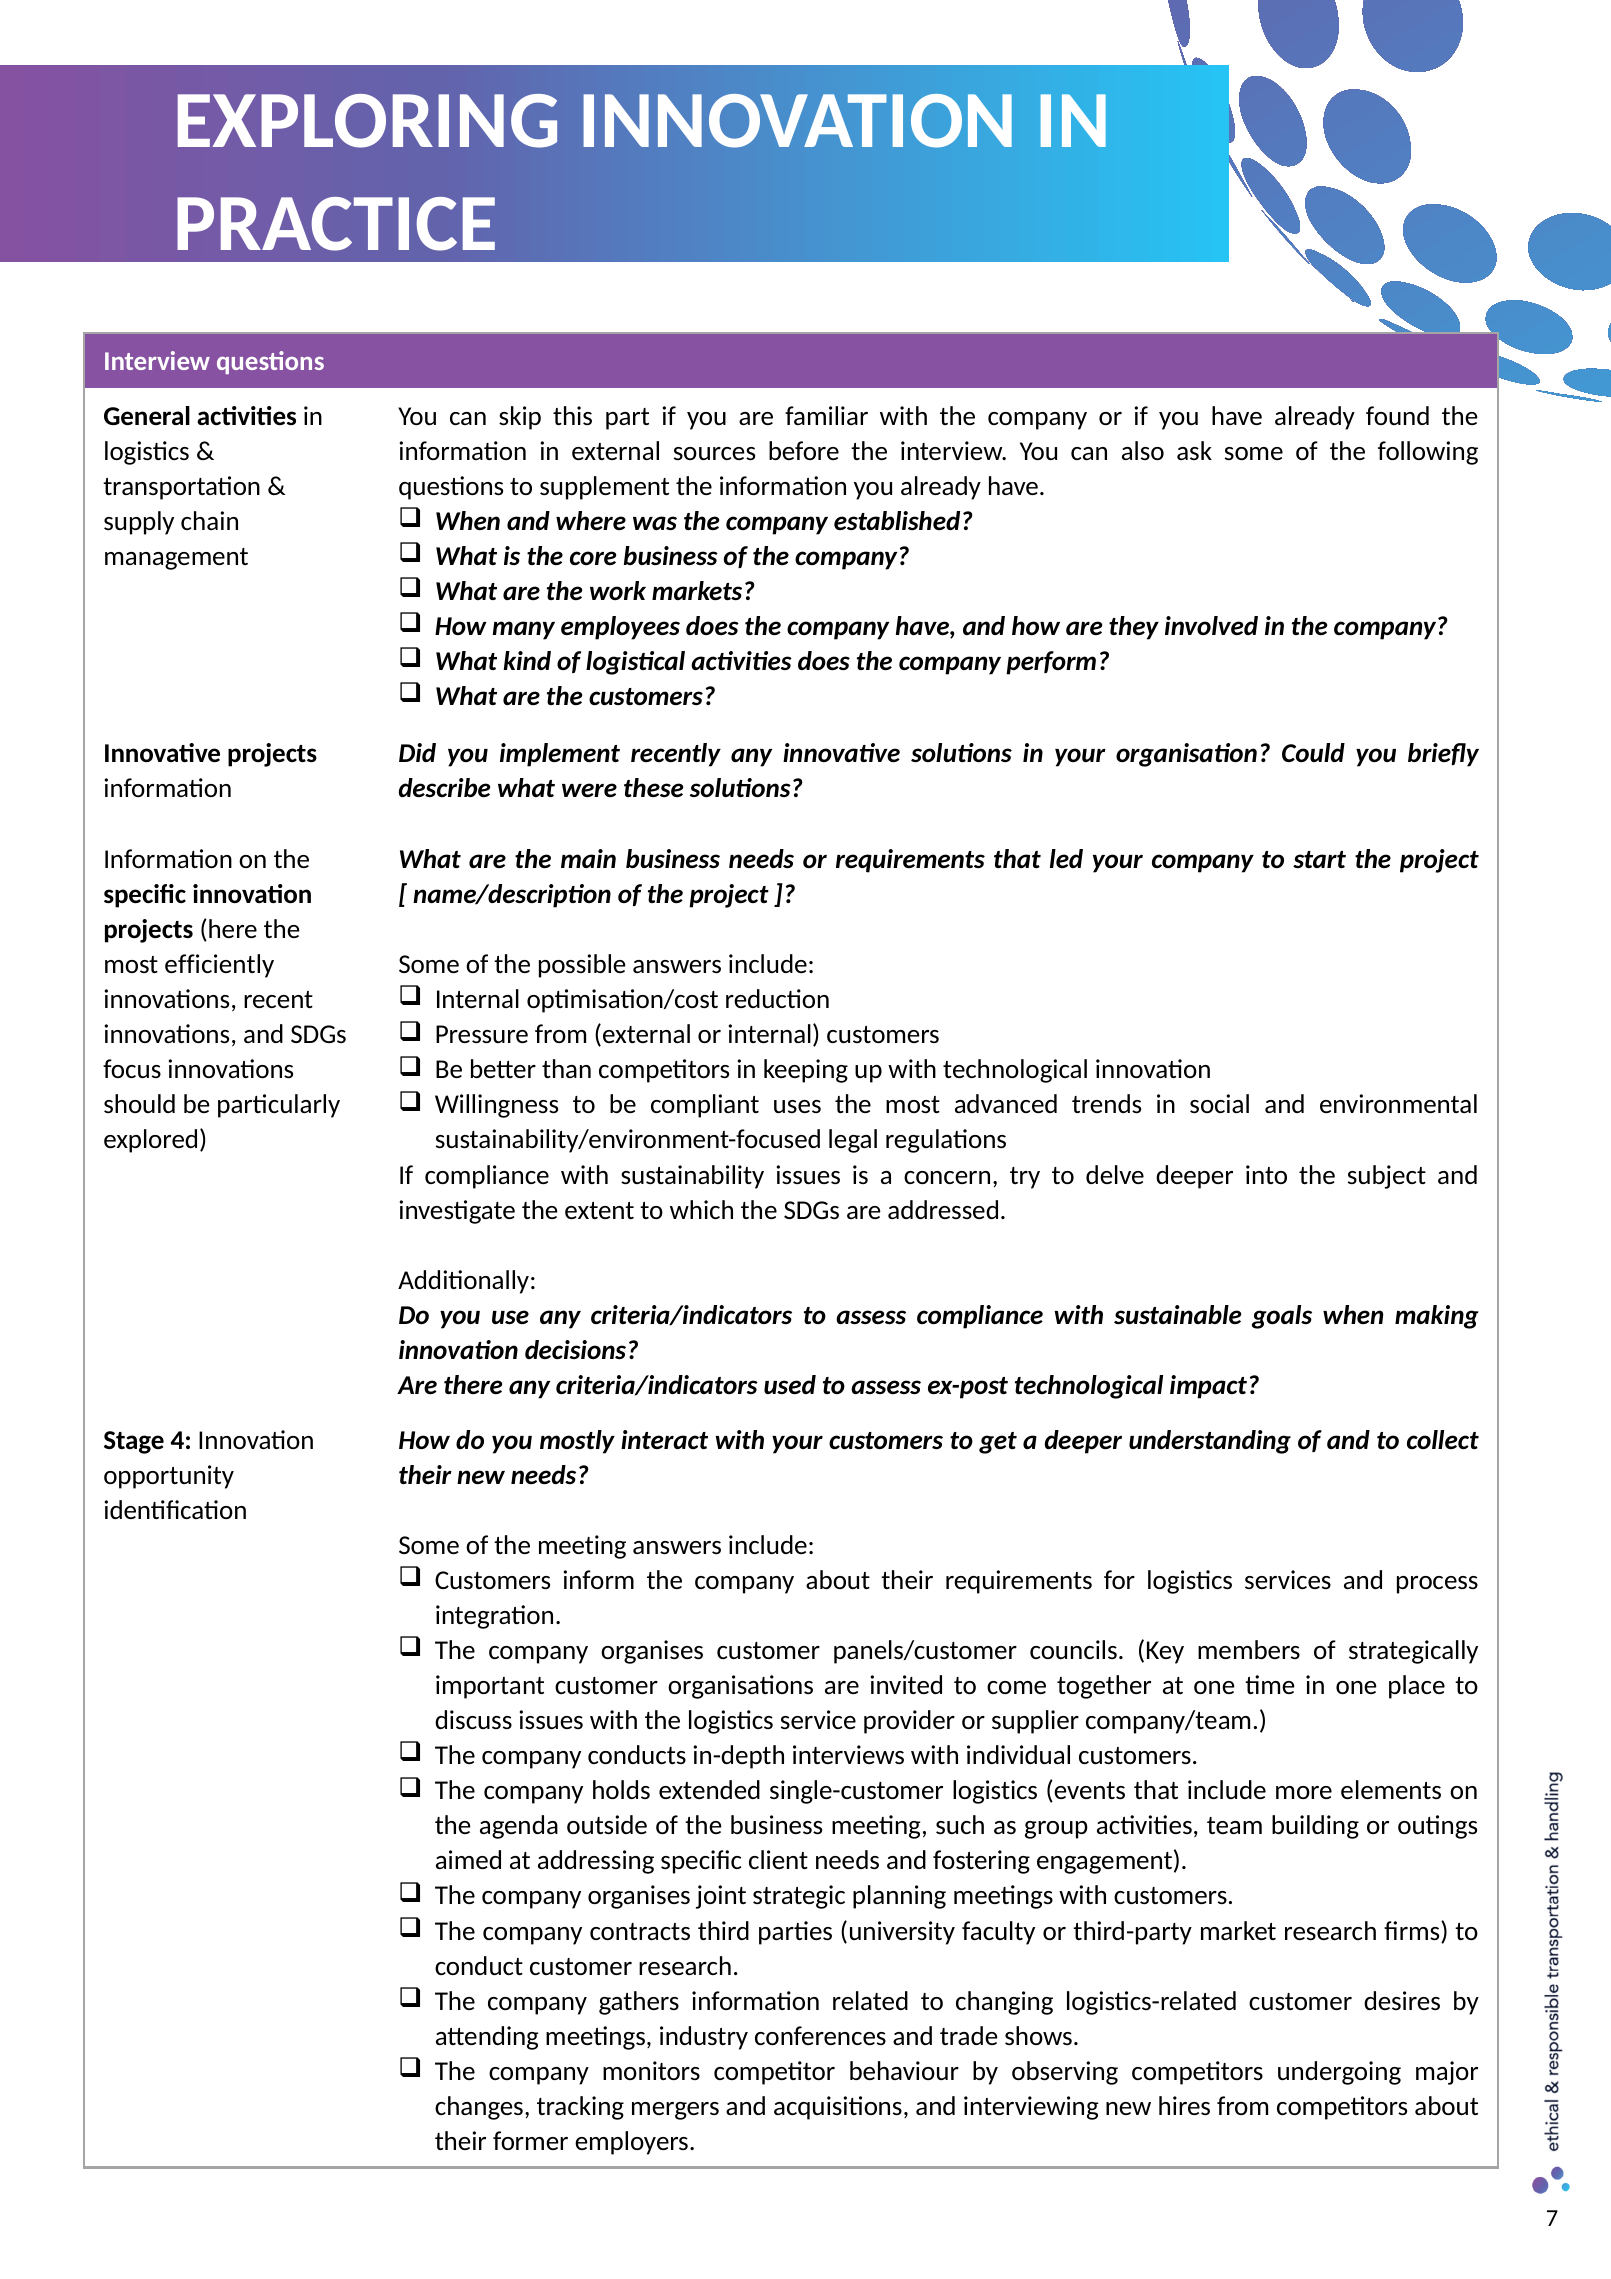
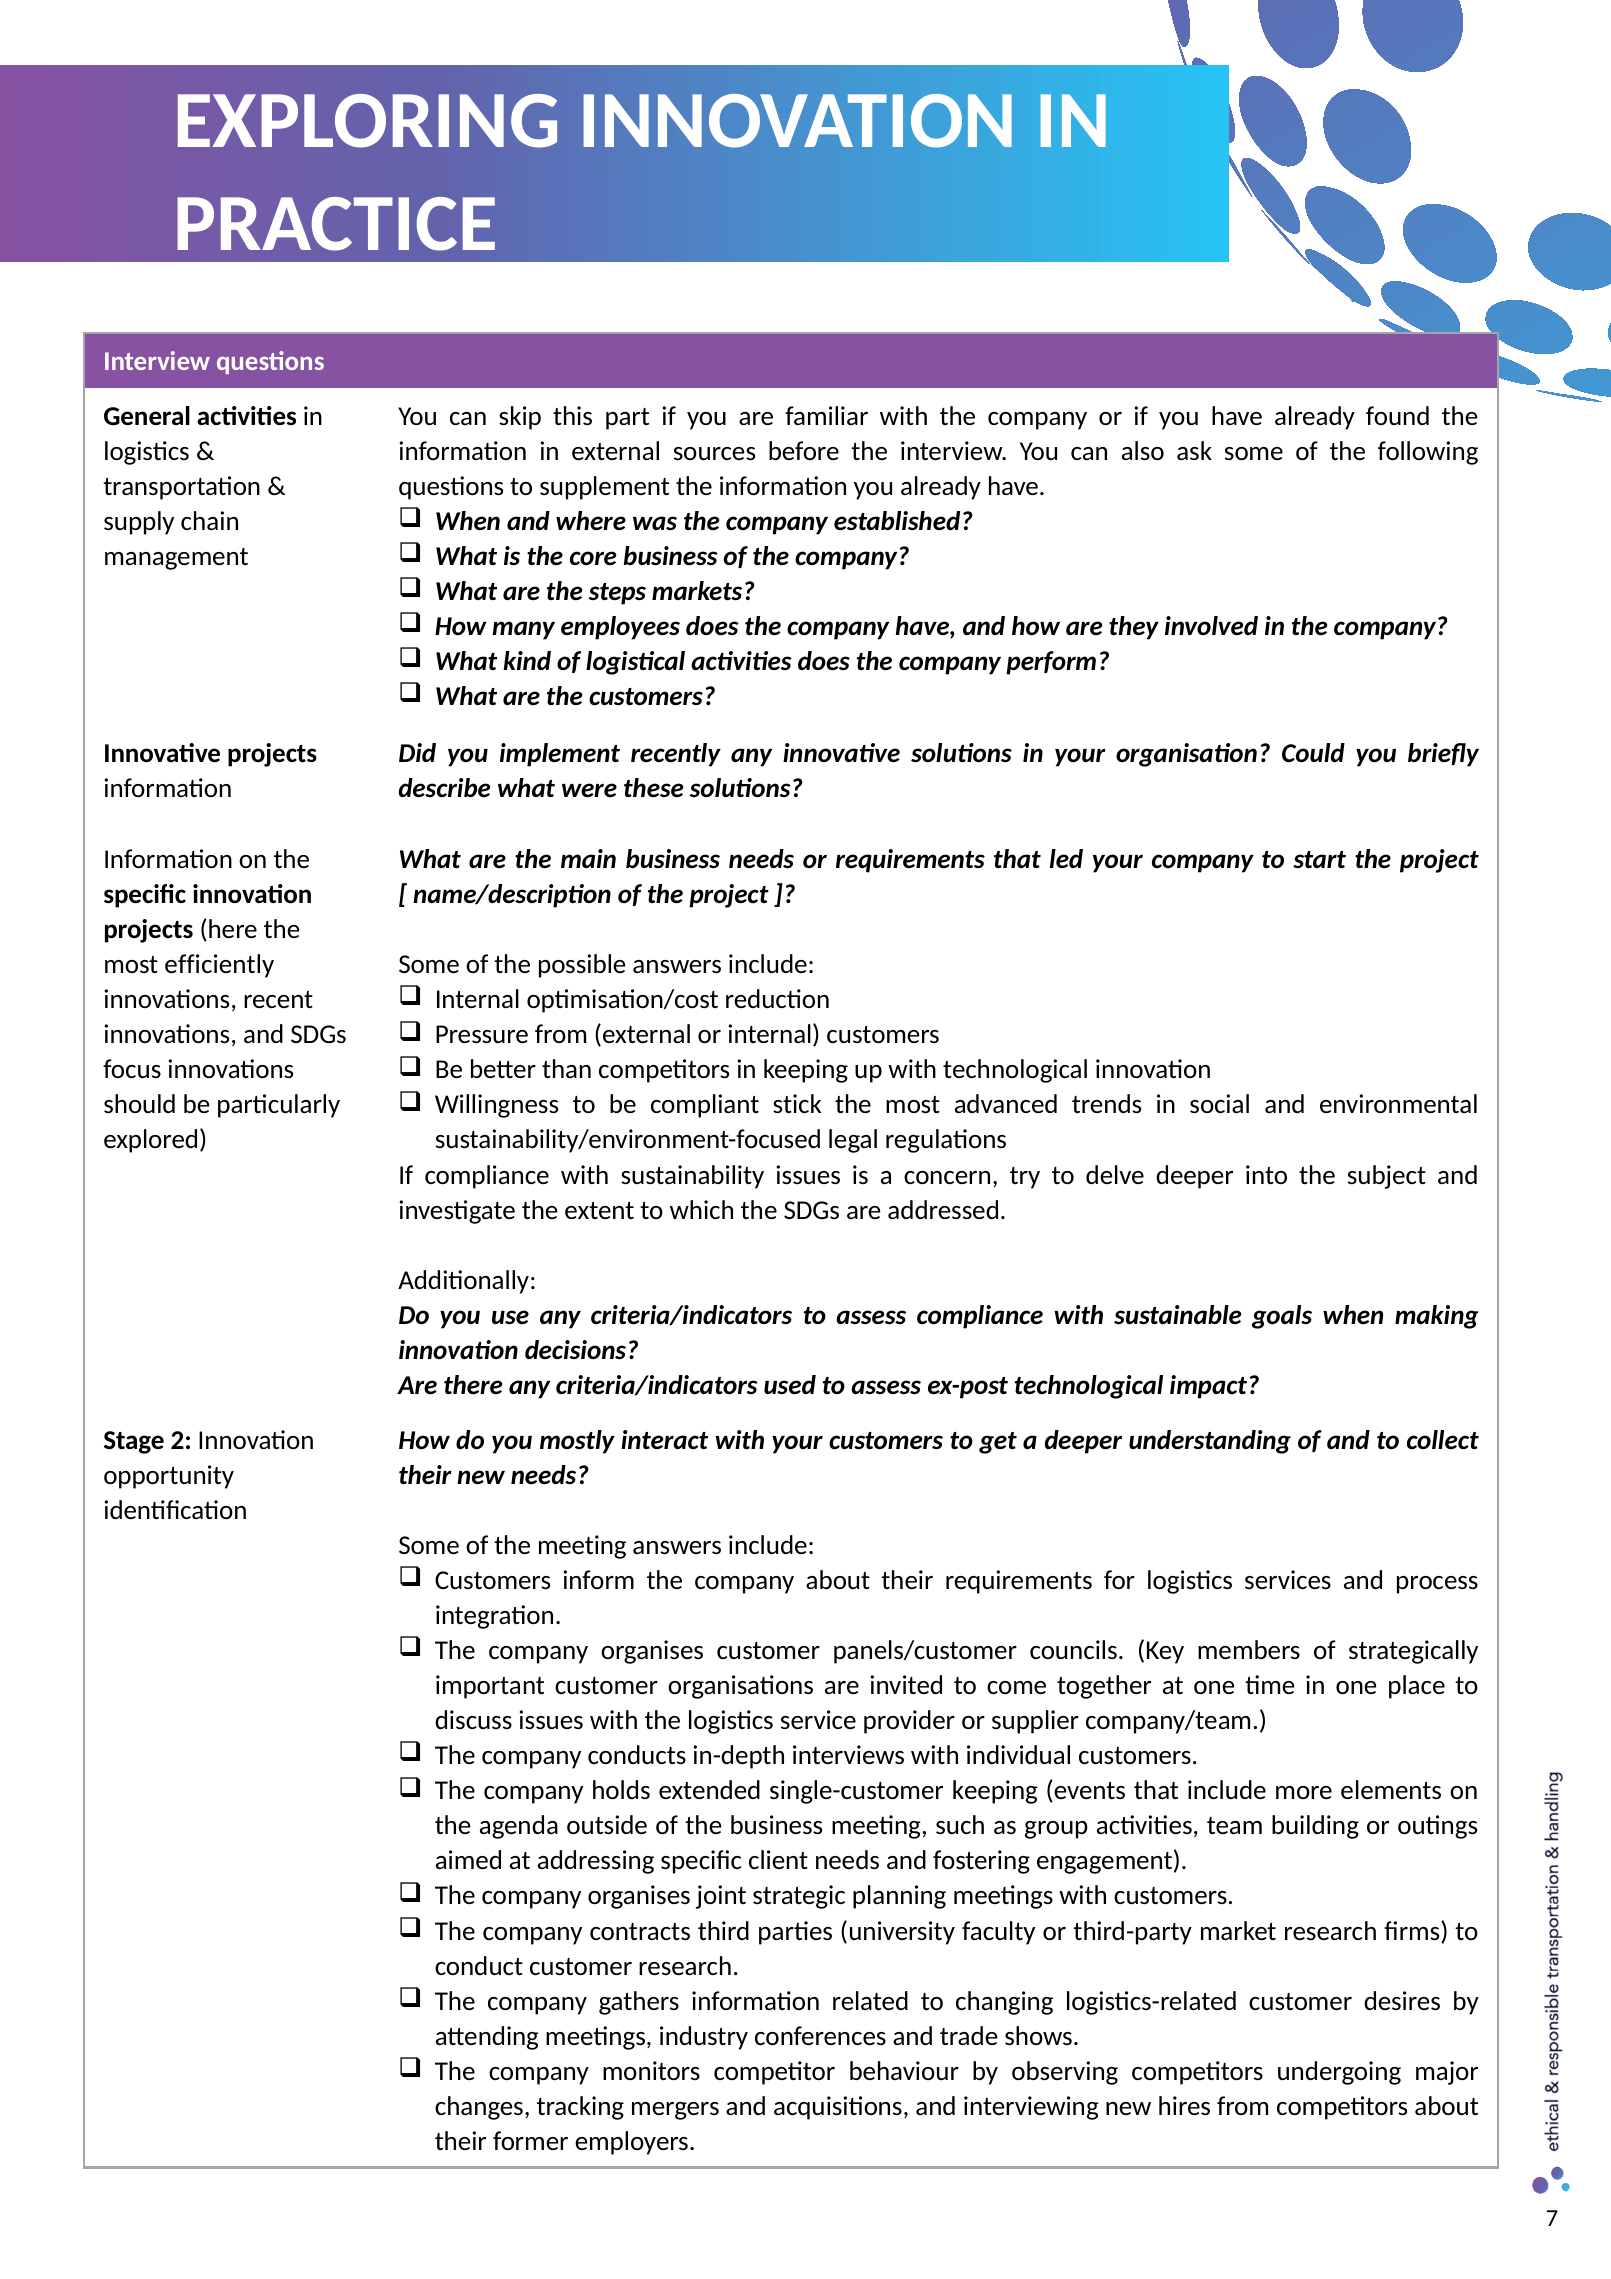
work: work -> steps (618, 591)
uses: uses -> stick (797, 1105)
4: 4 -> 2 (181, 1440)
single-customer logistics: logistics -> keeping (995, 1790)
